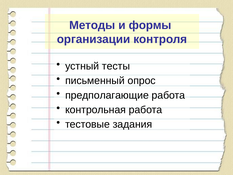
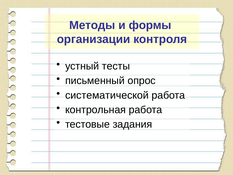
предполагающие: предполагающие -> систематической (107, 95)
